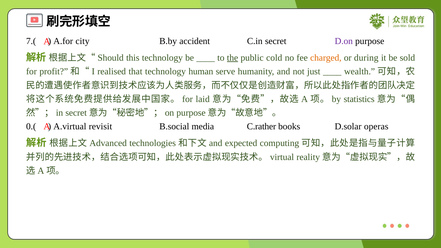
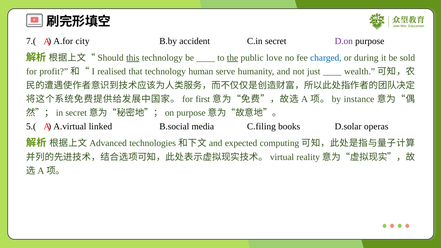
this underline: none -> present (133, 58)
cold: cold -> love (274, 58)
charged colour: orange -> blue (326, 58)
laid: laid -> first (203, 99)
statistics: statistics -> instance (359, 99)
0.(: 0.( -> 5.( (31, 127)
revisit: revisit -> linked (100, 127)
C.rather: C.rather -> C.filing (261, 127)
